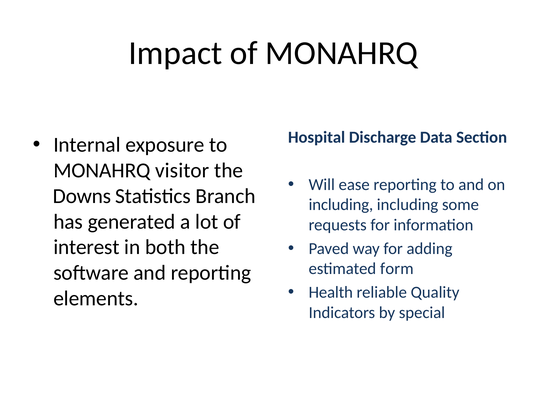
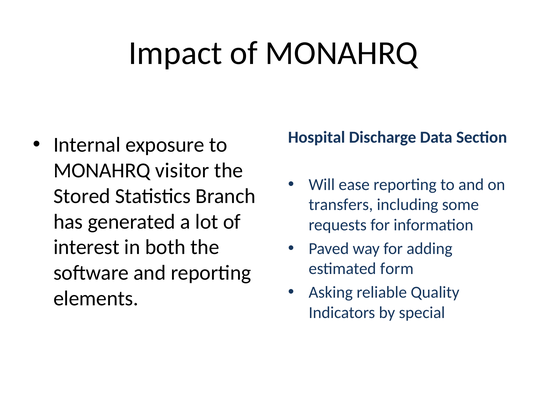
Downs: Downs -> Stored (82, 196)
including: including -> transfers (341, 204)
Health: Health -> Asking (331, 292)
